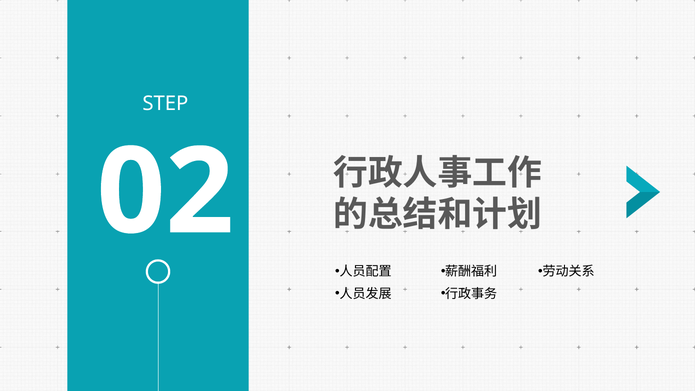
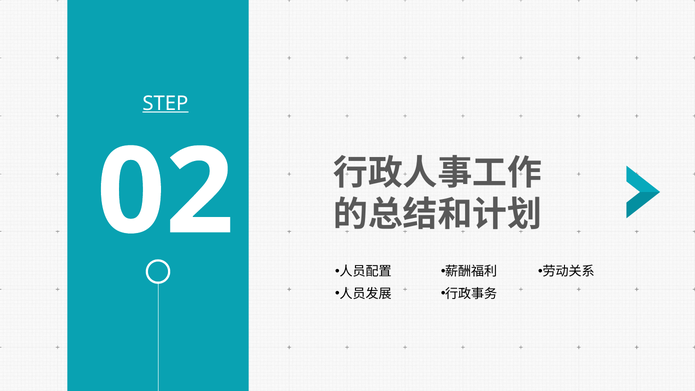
STEP underline: none -> present (165, 103)
